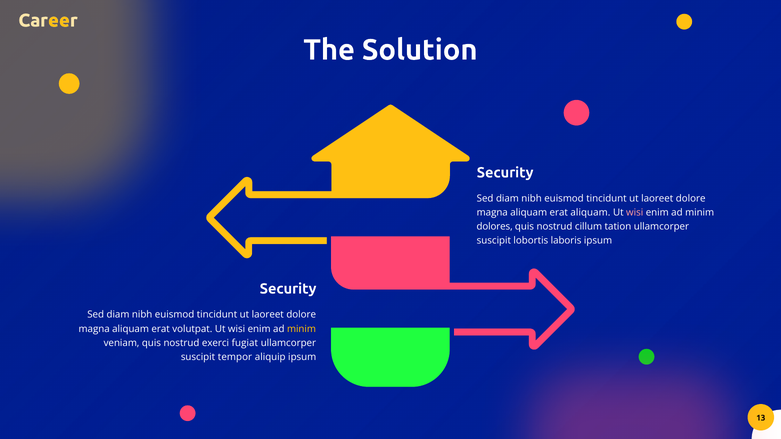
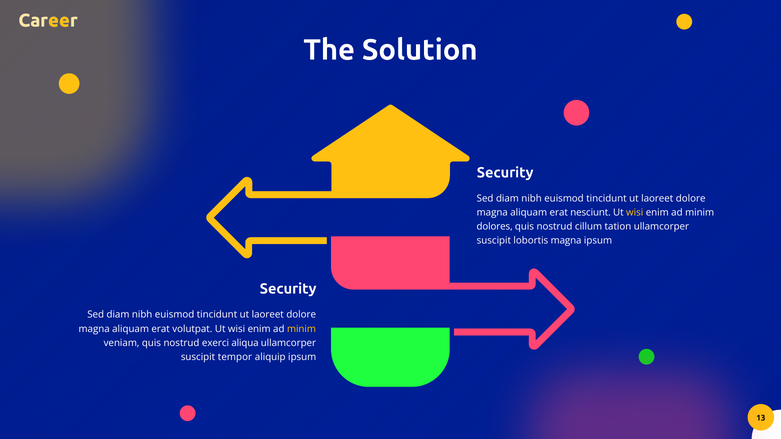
erat aliquam: aliquam -> nesciunt (591, 213)
wisi colour: pink -> yellow (635, 213)
lobortis laboris: laboris -> magna (566, 241)
fugiat: fugiat -> aliqua (245, 343)
